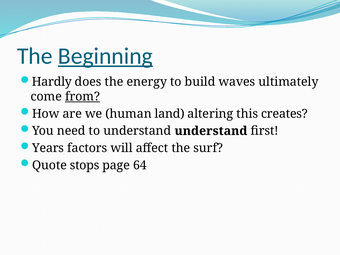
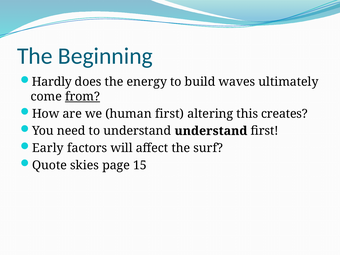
Beginning underline: present -> none (105, 56)
human land: land -> first (169, 114)
Years: Years -> Early (48, 148)
stops: stops -> skies (85, 165)
64: 64 -> 15 (140, 165)
